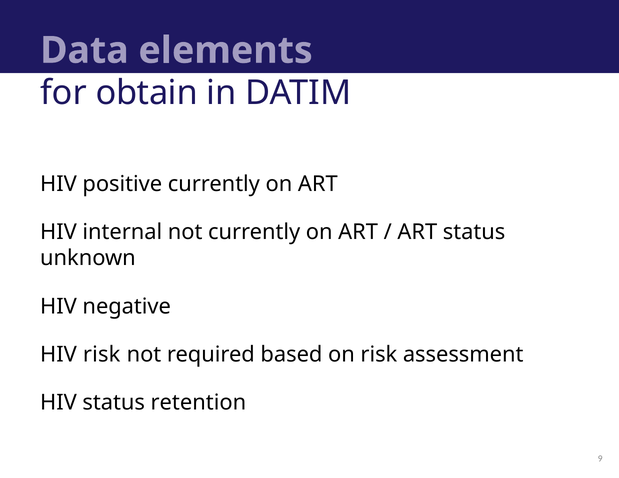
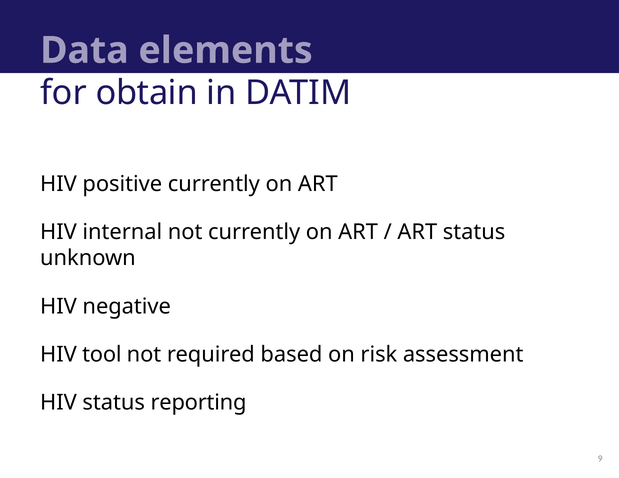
HIV risk: risk -> tool (102, 355)
retention: retention -> reporting (199, 403)
